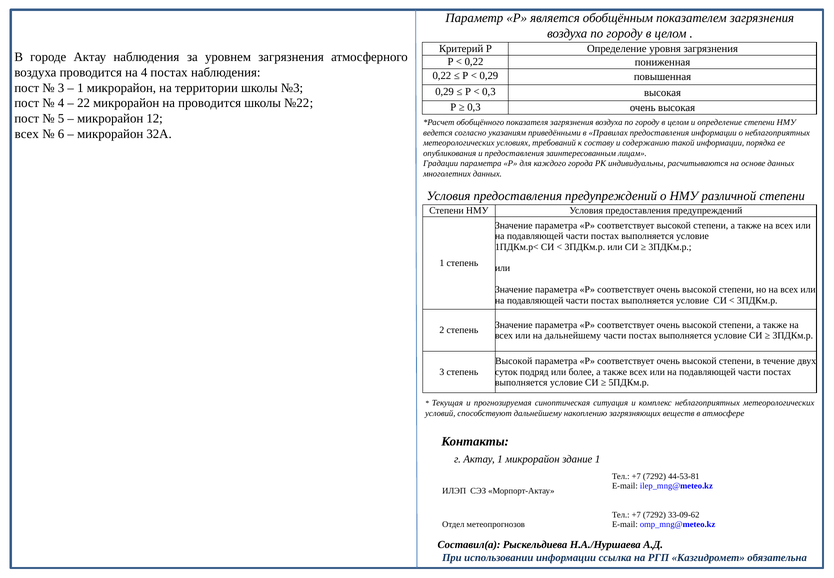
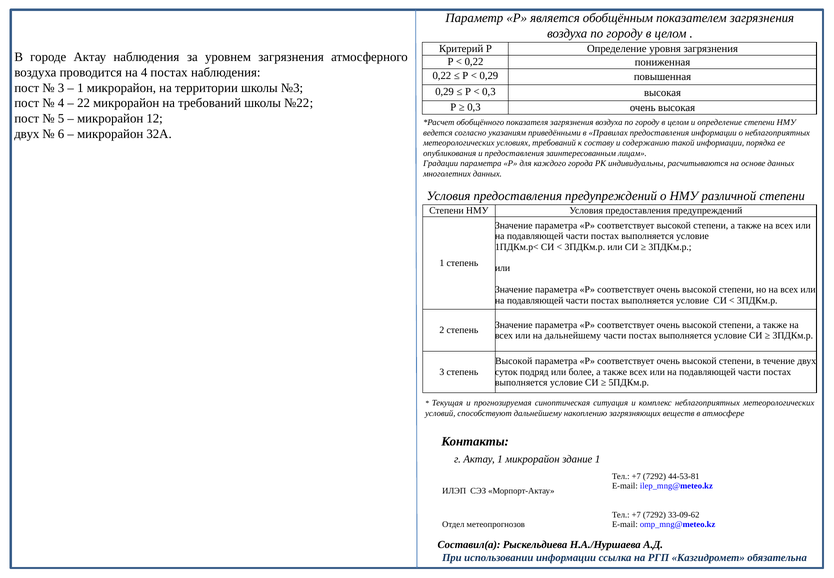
на проводится: проводится -> требований (210, 103)
всех: всех -> двух (27, 134)
